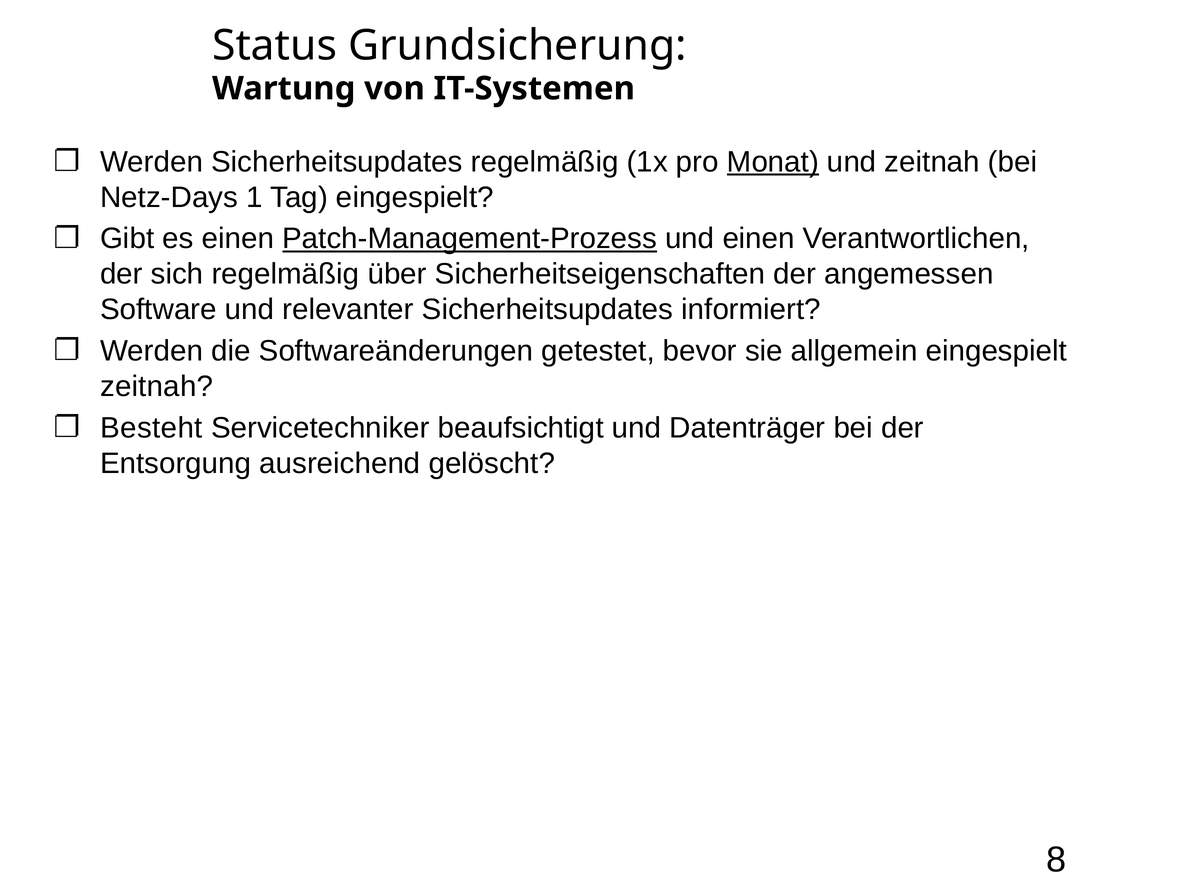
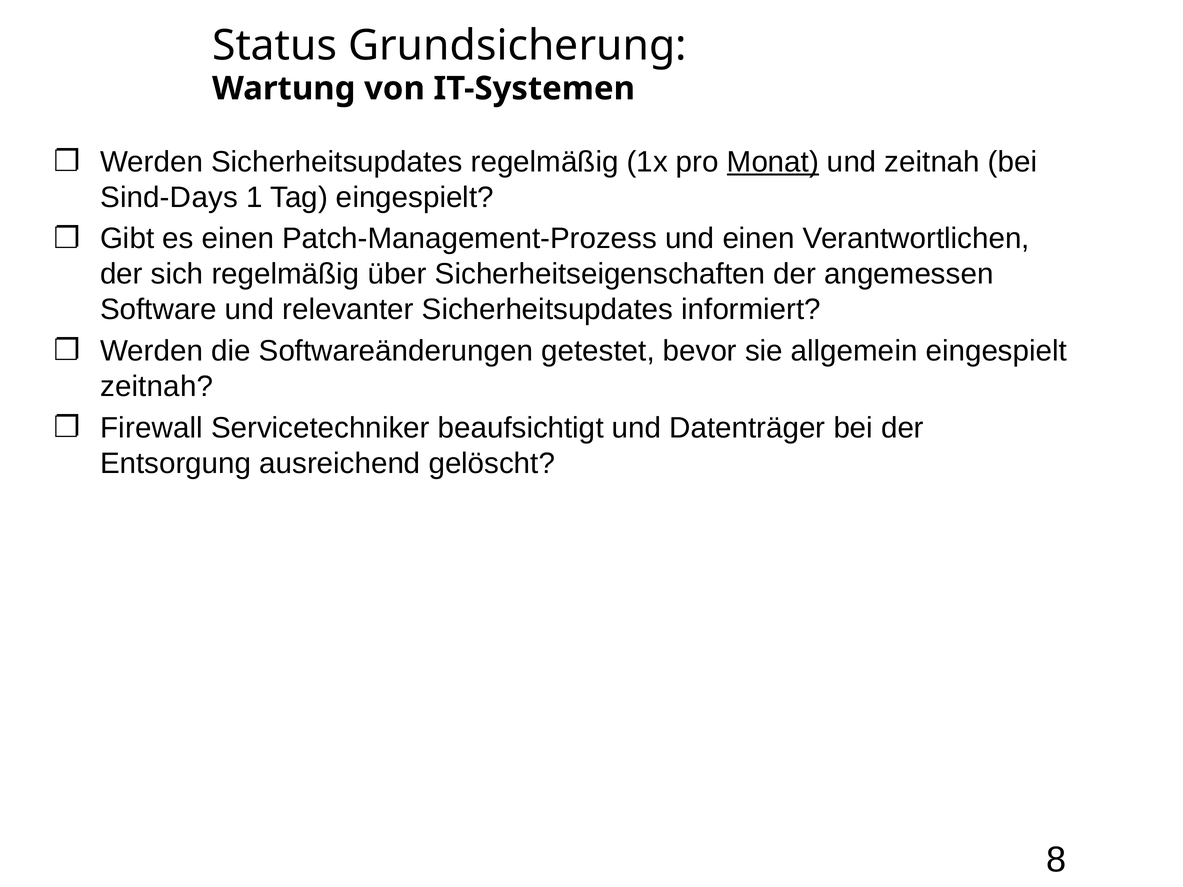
Netz-Days: Netz-Days -> Sind-Days (169, 197)
Patch-Management-Prozess underline: present -> none (470, 239)
Besteht: Besteht -> Firewall (152, 428)
